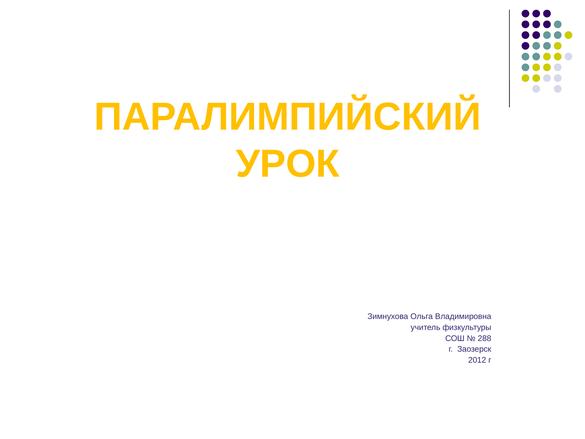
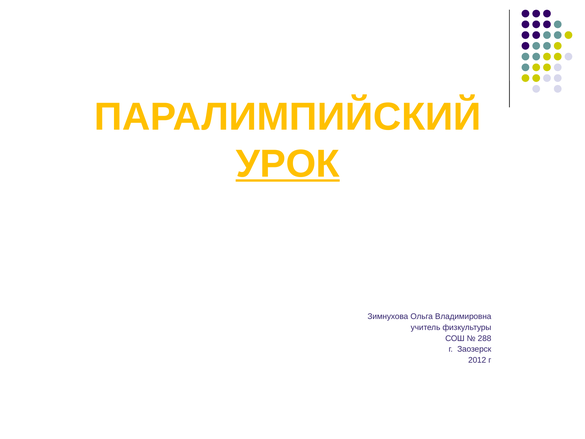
УРОК underline: none -> present (288, 164)
